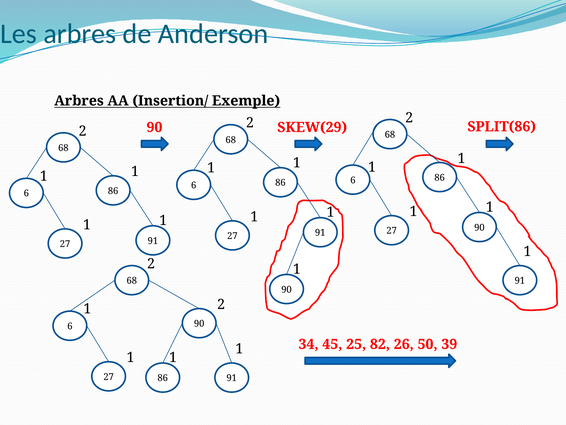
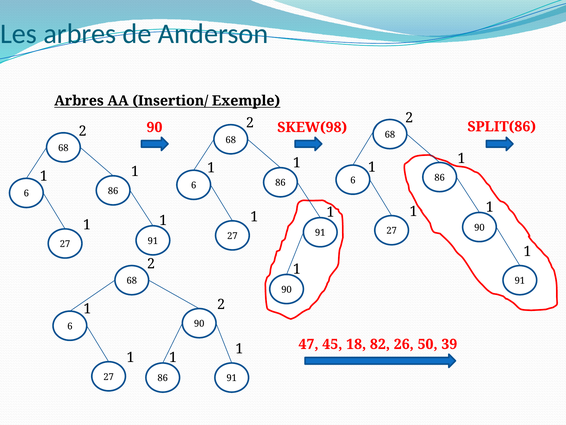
SKEW(29: SKEW(29 -> SKEW(98 (312, 127)
34: 34 -> 47 (309, 344)
25: 25 -> 18 (356, 344)
